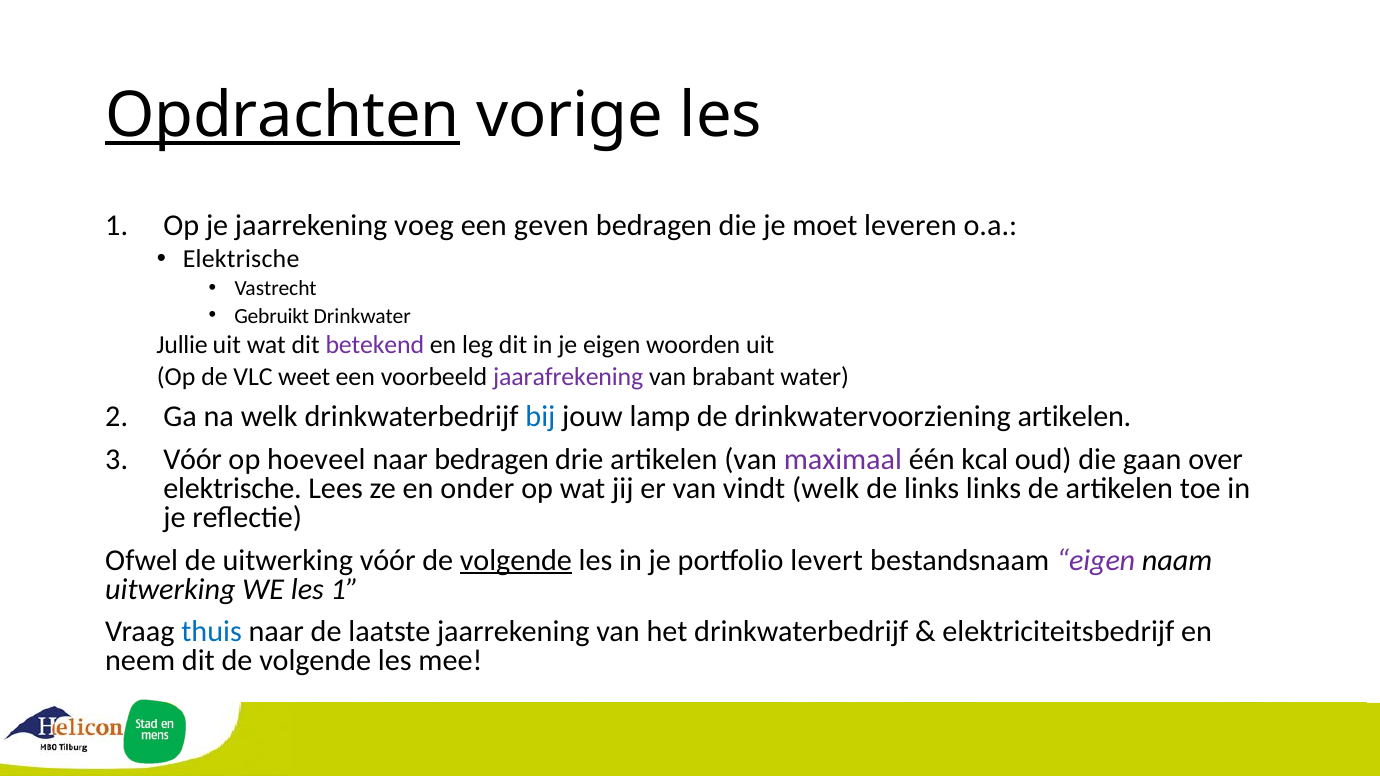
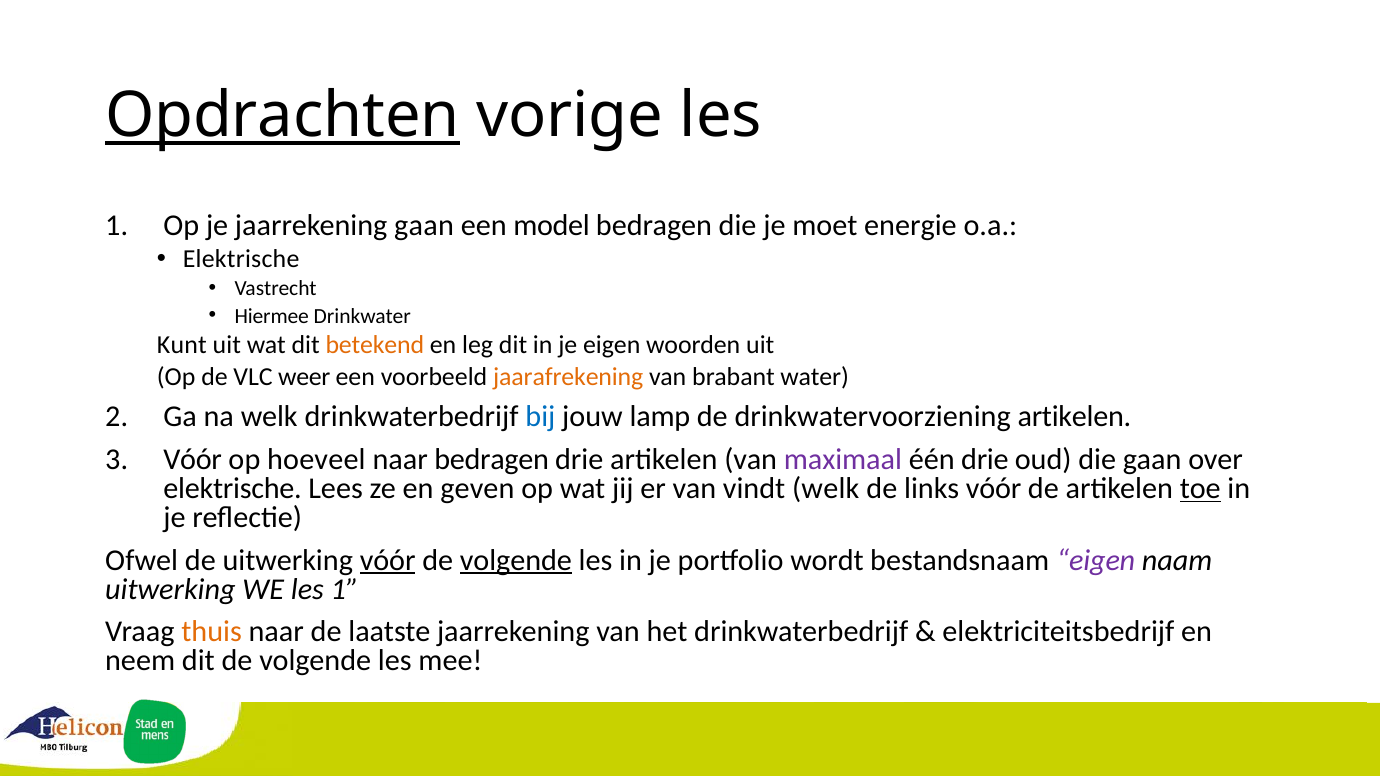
jaarrekening voeg: voeg -> gaan (424, 225)
geven: geven -> model (552, 225)
leveren: leveren -> energie (910, 225)
Gebruikt: Gebruikt -> Hiermee (272, 316)
Jullie: Jullie -> Kunt (182, 346)
betekend colour: purple -> orange (375, 346)
weet: weet -> weer (304, 377)
jaarafrekening colour: purple -> orange (568, 377)
één kcal: kcal -> drie (985, 459)
onder: onder -> geven (477, 489)
links links: links -> vóór (994, 489)
toe underline: none -> present (1200, 489)
vóór underline: none -> present (388, 560)
levert: levert -> wordt (827, 560)
thuis colour: blue -> orange (212, 632)
